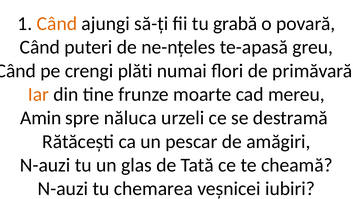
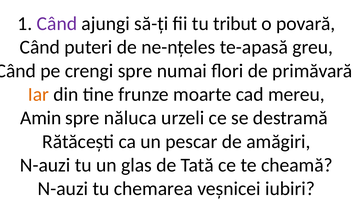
Când colour: orange -> purple (57, 24)
grabă: grabă -> tribut (235, 24)
crengi plăti: plăti -> spre (135, 71)
